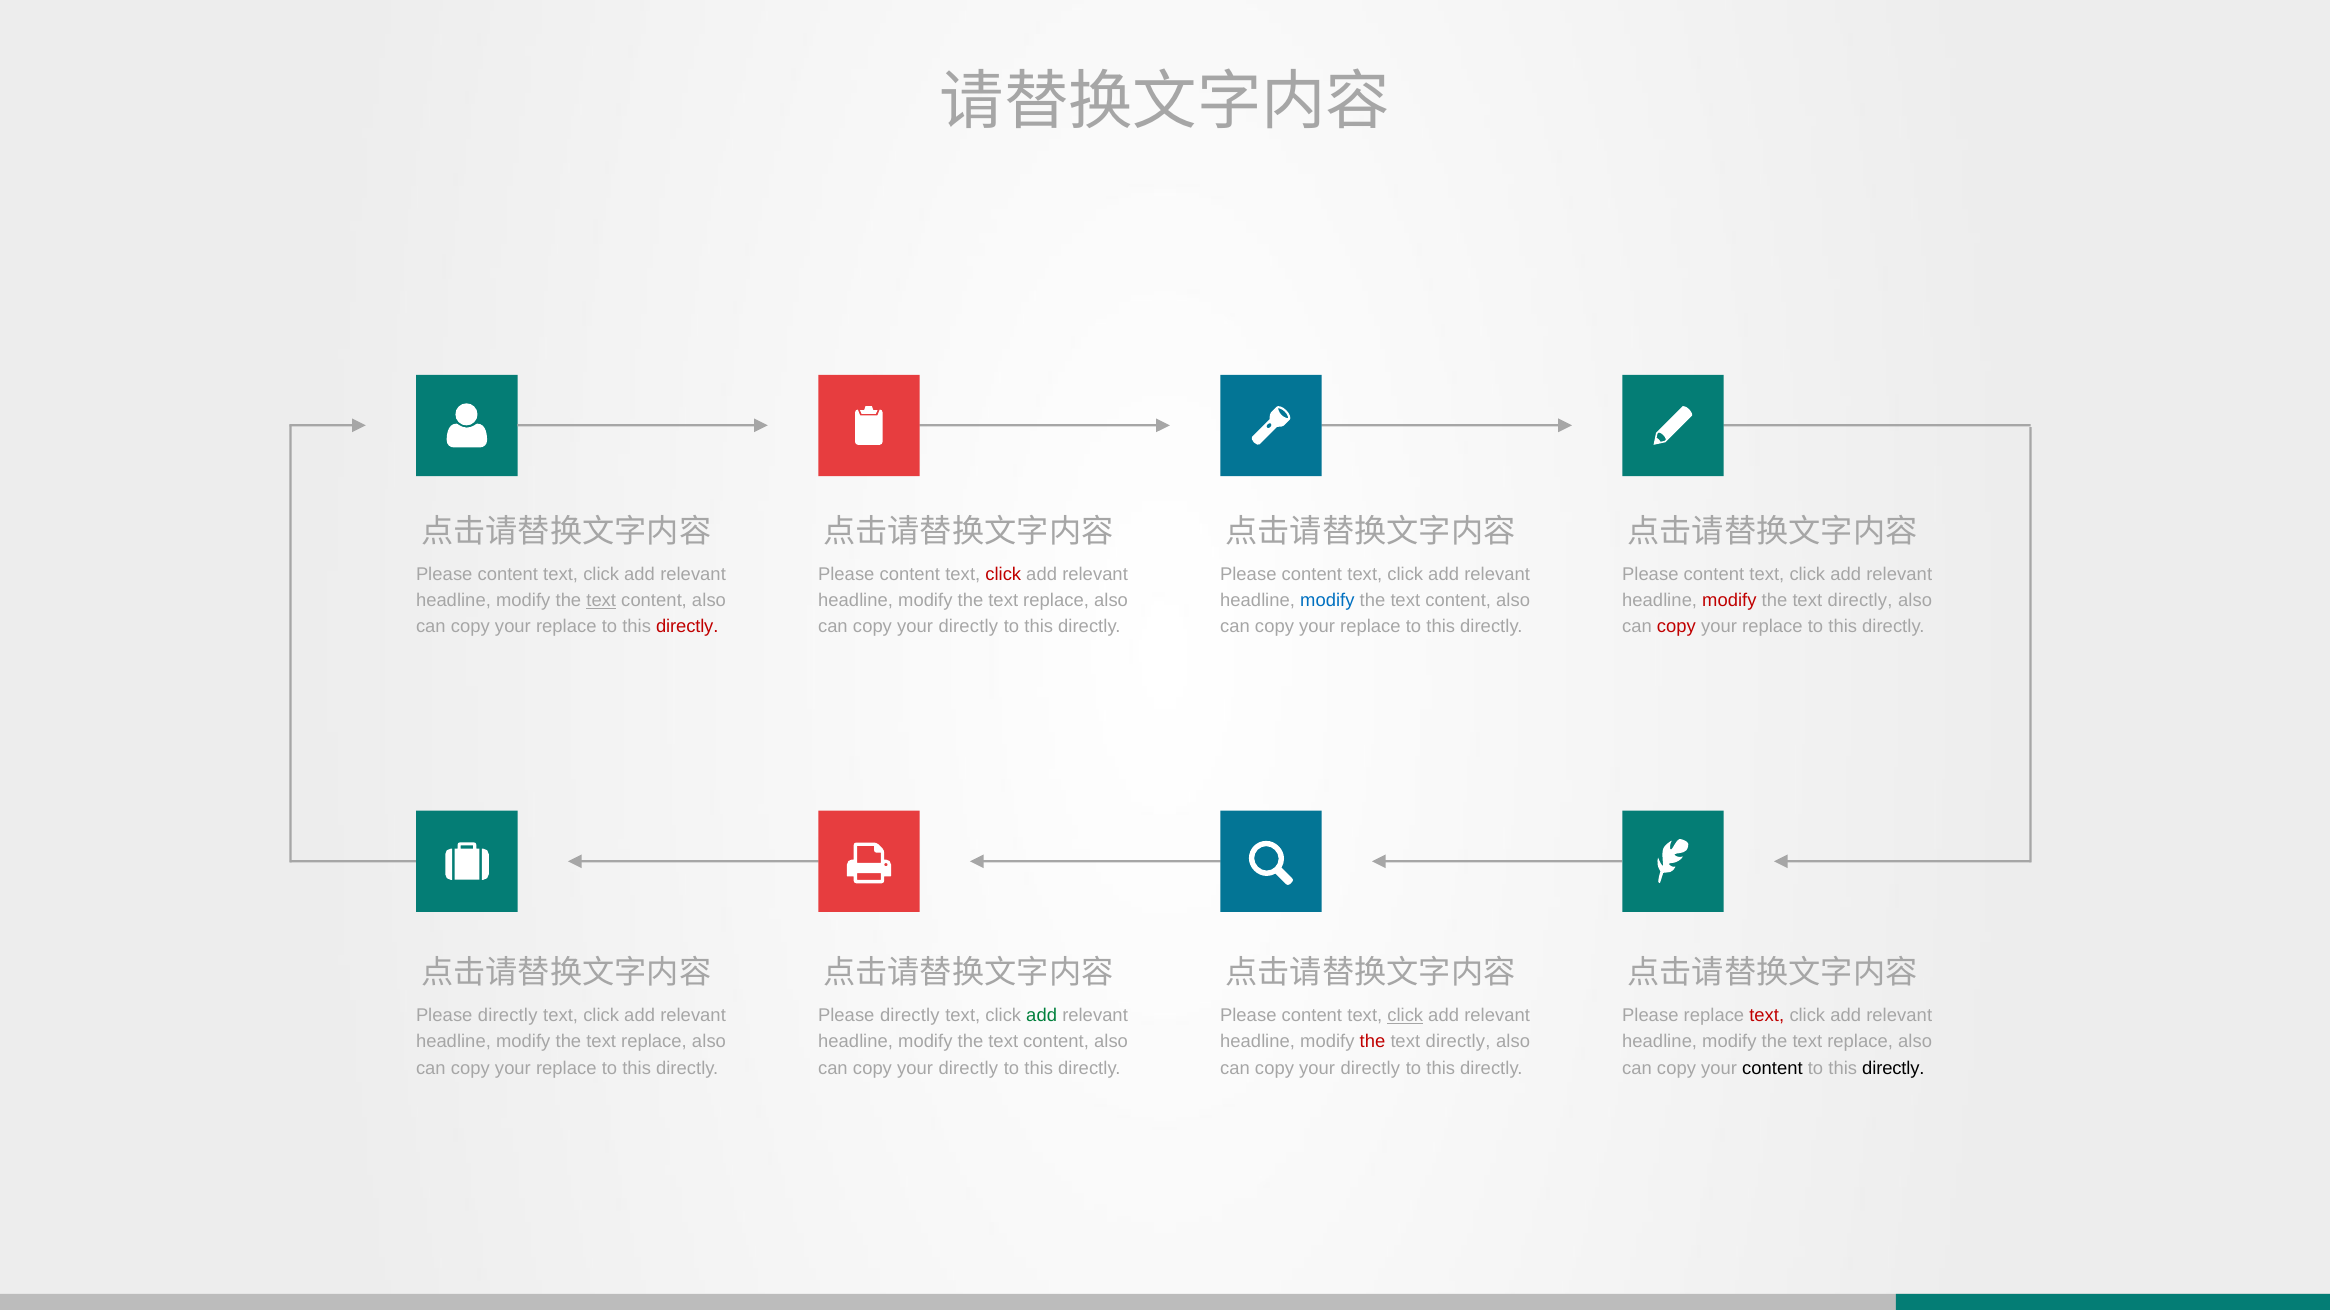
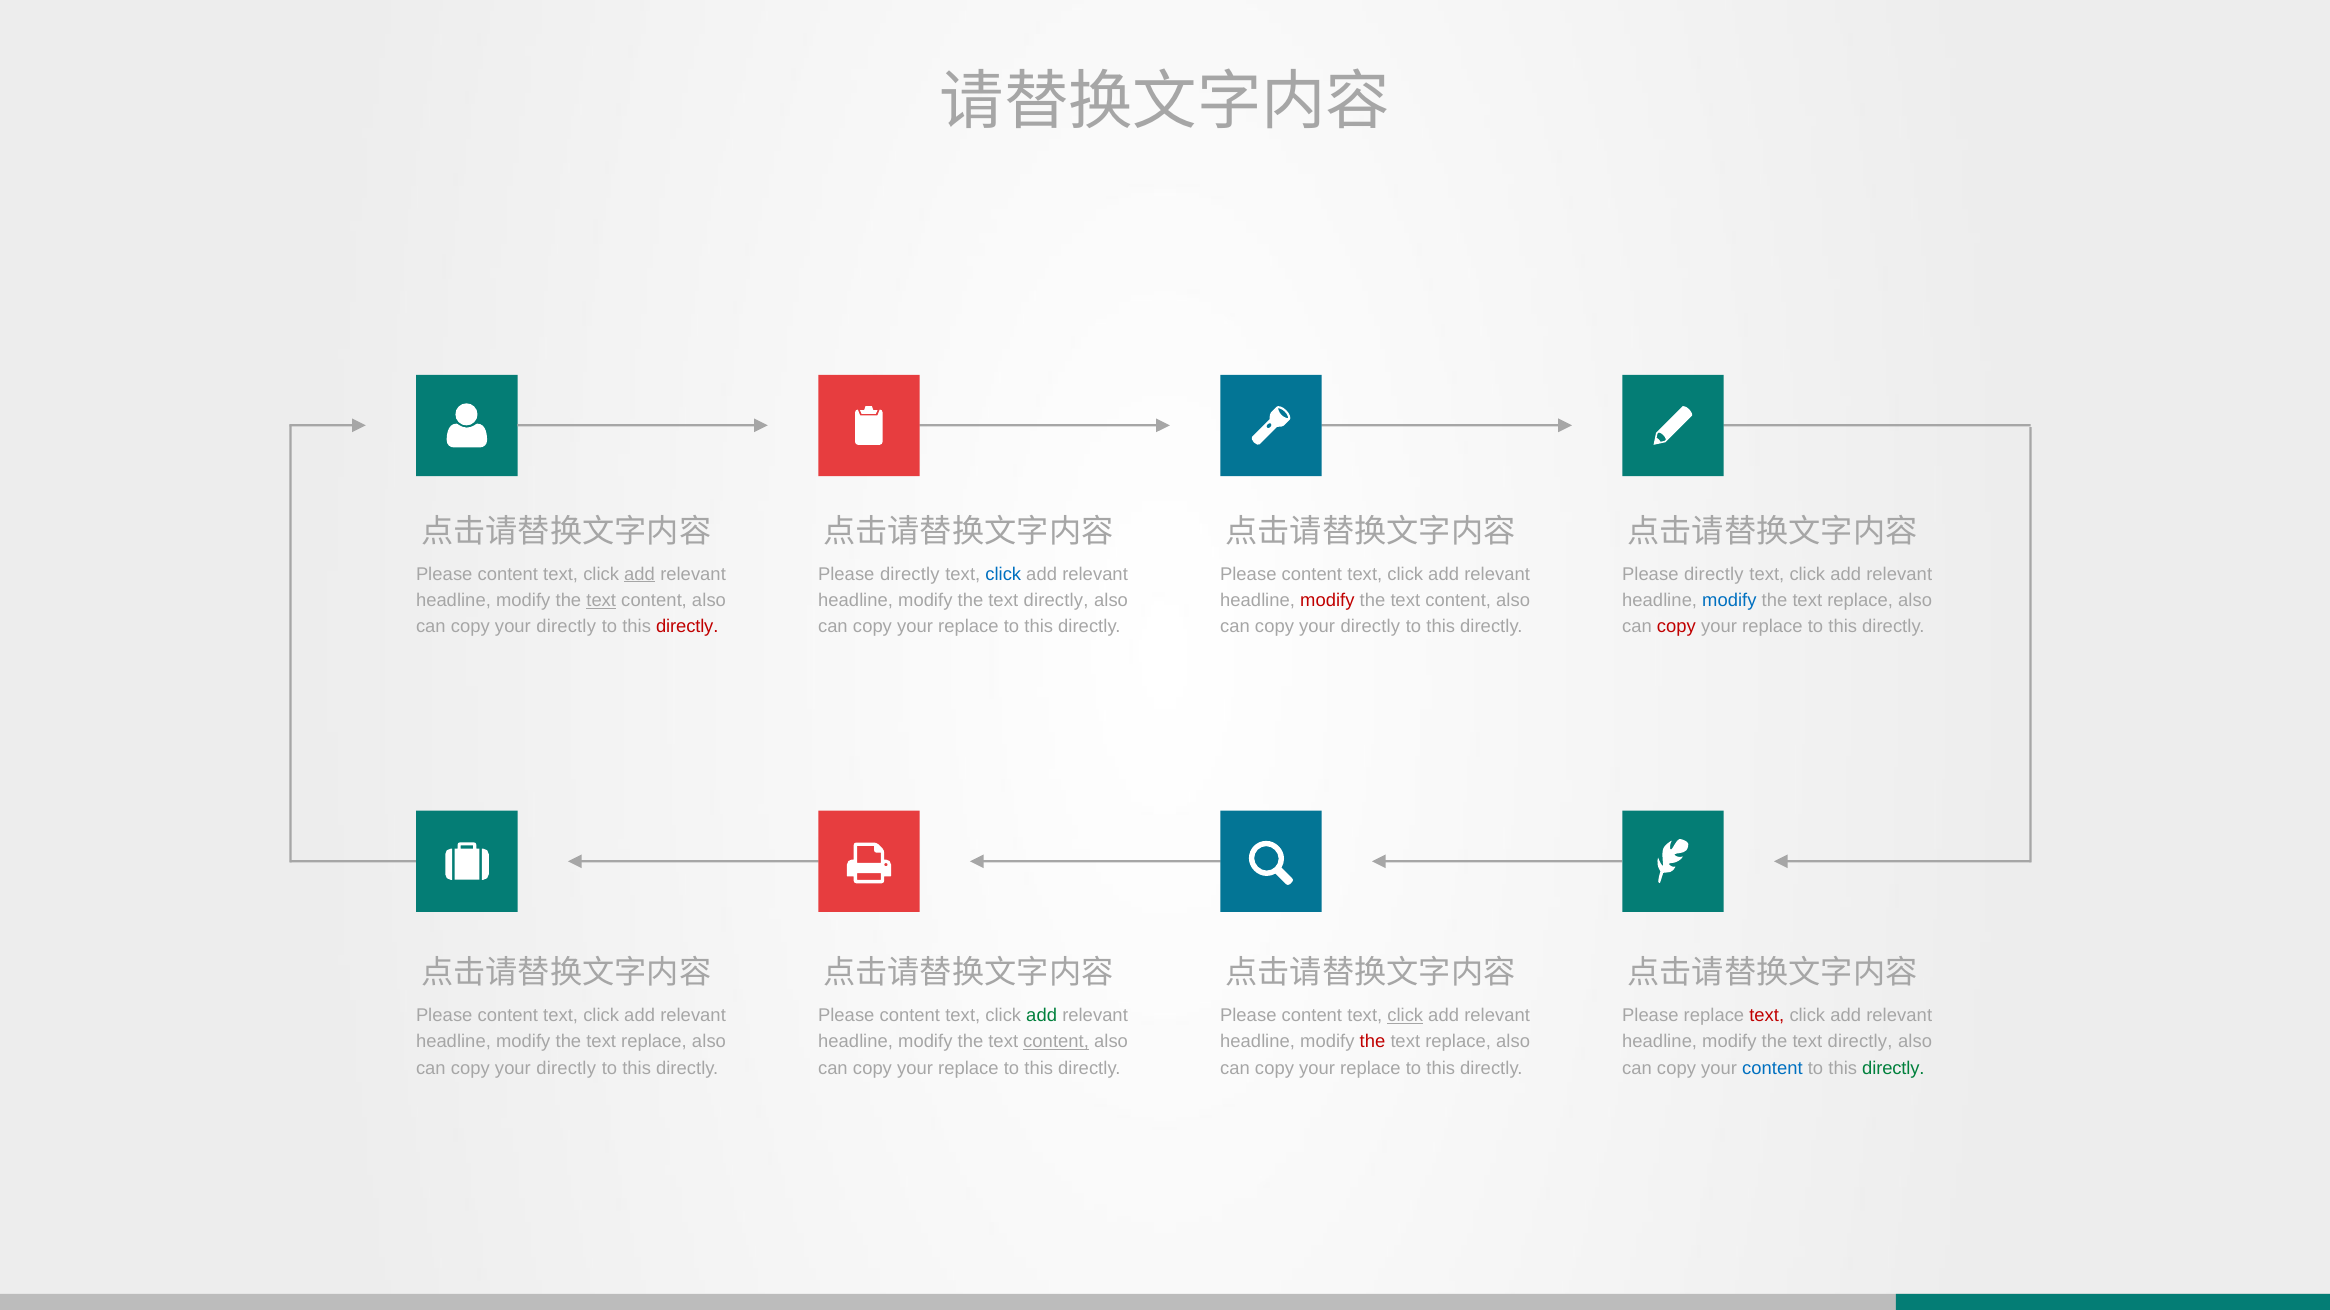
add underline: none -> present (640, 574)
content: content -> directly (910, 574)
click colour: red -> blue (1003, 574)
content: content -> directly (1714, 574)
replace: replace -> directly (1056, 601)
modify colour: blue -> red (1327, 601)
modify colour: red -> blue (1729, 601)
directly: directly -> replace (1860, 601)
replace: replace -> directly (566, 627)
directly: directly -> replace (968, 627)
replace: replace -> directly (1370, 627)
directly: directly -> content (508, 1016)
directly: directly -> content (910, 1016)
content underline: none -> present (1056, 1042)
directly: directly -> replace (1458, 1042)
replace: replace -> directly (1860, 1042)
replace: replace -> directly (566, 1069)
directly: directly -> replace (968, 1069)
directly: directly -> replace (1370, 1069)
content colour: black -> blue (1772, 1069)
directly colour: black -> green (1893, 1069)
